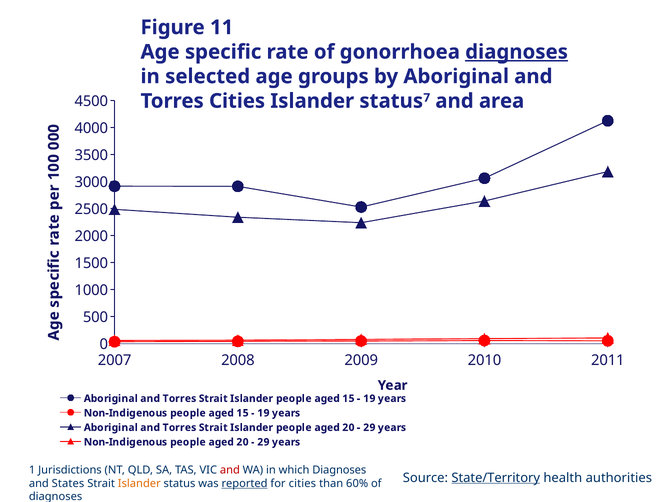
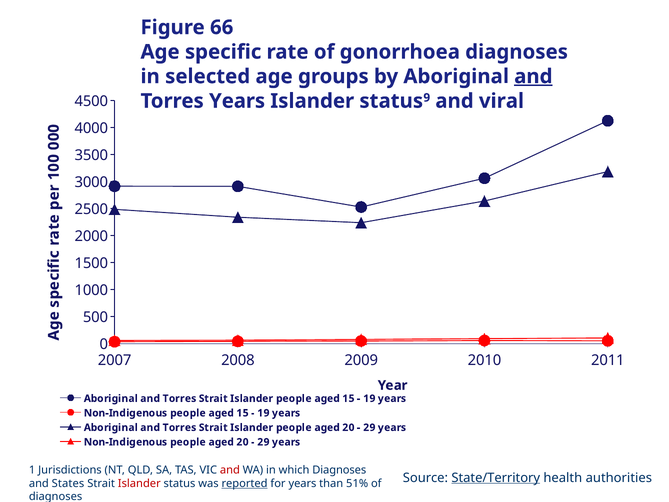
11: 11 -> 66 (222, 27)
diagnoses underline: present -> none (517, 52)
and underline: none -> present (533, 76)
Torres Cities: Cities -> Years (237, 101)
7: 7 -> 9 (427, 98)
area: area -> viral (502, 101)
Islander colour: orange -> red (139, 483)
for cities: cities -> years (302, 483)
60%: 60% -> 51% (357, 483)
